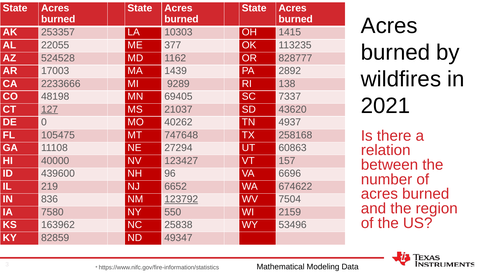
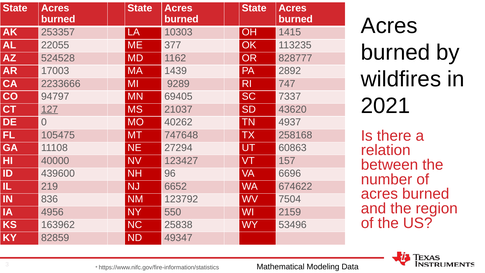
138: 138 -> 747 (287, 84)
48198: 48198 -> 94797 (55, 96)
123792 underline: present -> none (181, 199)
7580: 7580 -> 4956 (52, 212)
